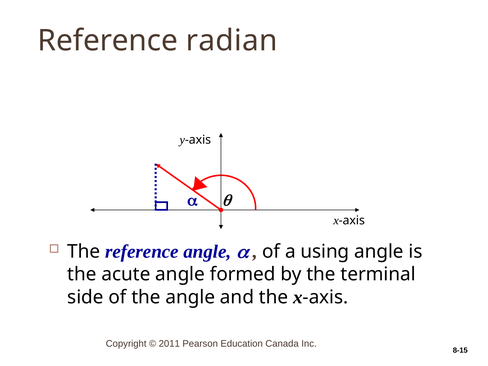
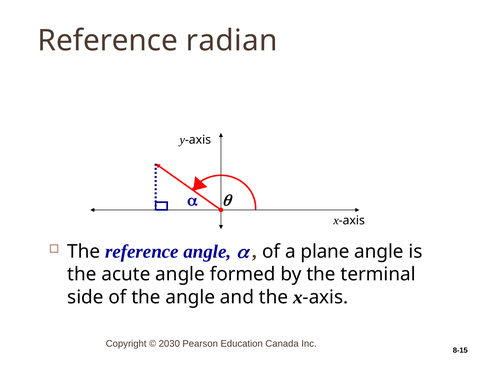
using: using -> plane (325, 252)
2011: 2011 -> 2030 (169, 344)
